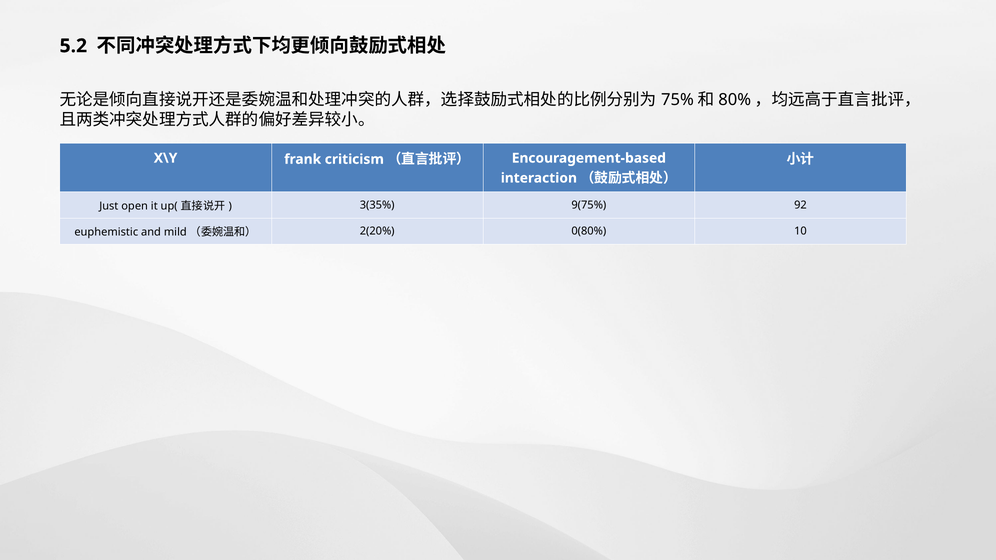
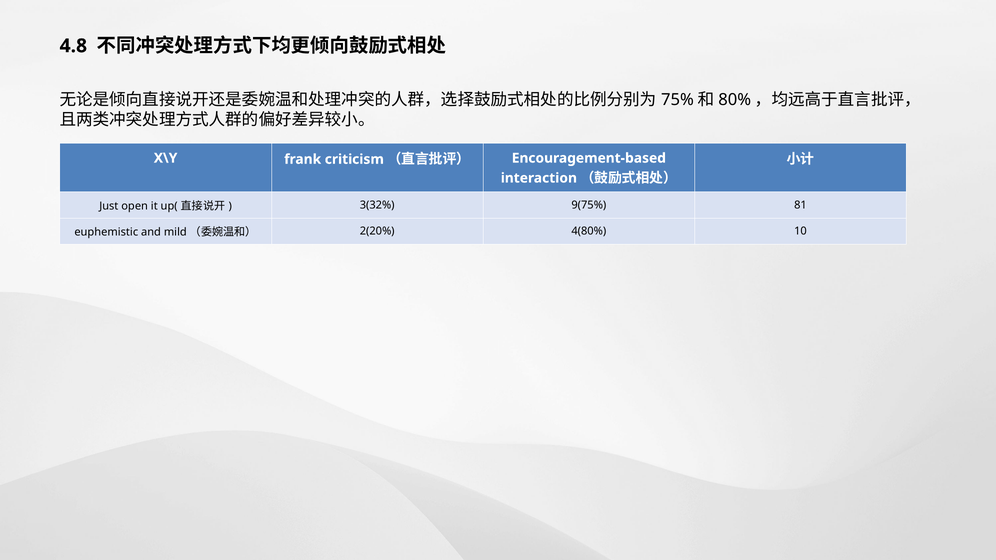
5.2: 5.2 -> 4.8 (73, 46)
3(35%: 3(35% -> 3(32% (377, 205)
92: 92 -> 81 (800, 205)
0(80%: 0(80% -> 4(80% (589, 231)
